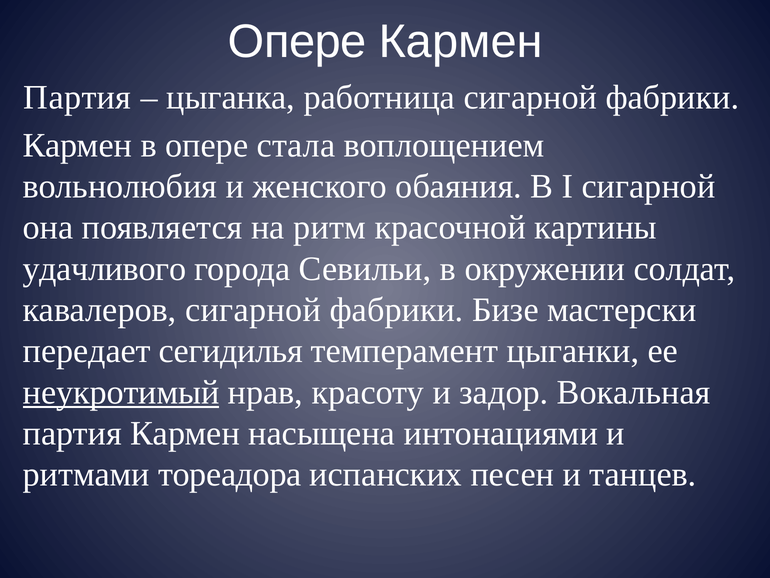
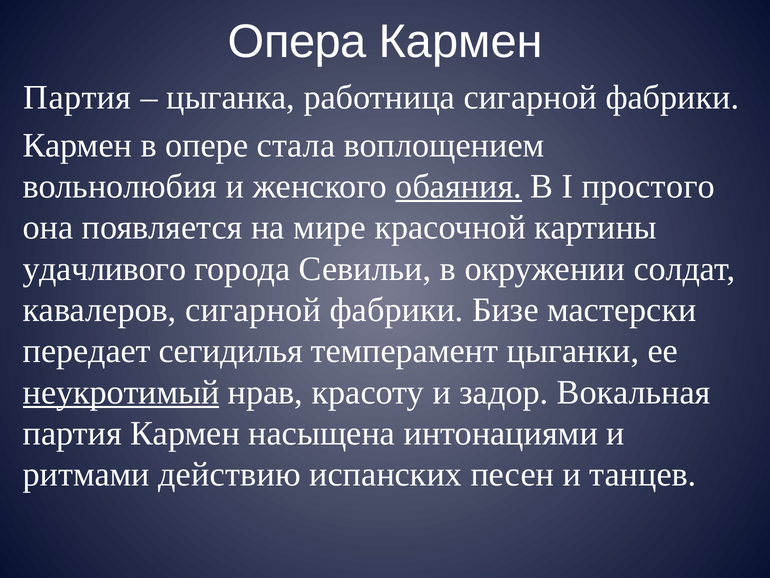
Опере: Опере -> Опера (297, 42)
обаяния underline: none -> present (459, 186)
I сигарной: сигарной -> простого (648, 186)
ритм: ритм -> мире (330, 227)
тореадора: тореадора -> действию (230, 474)
